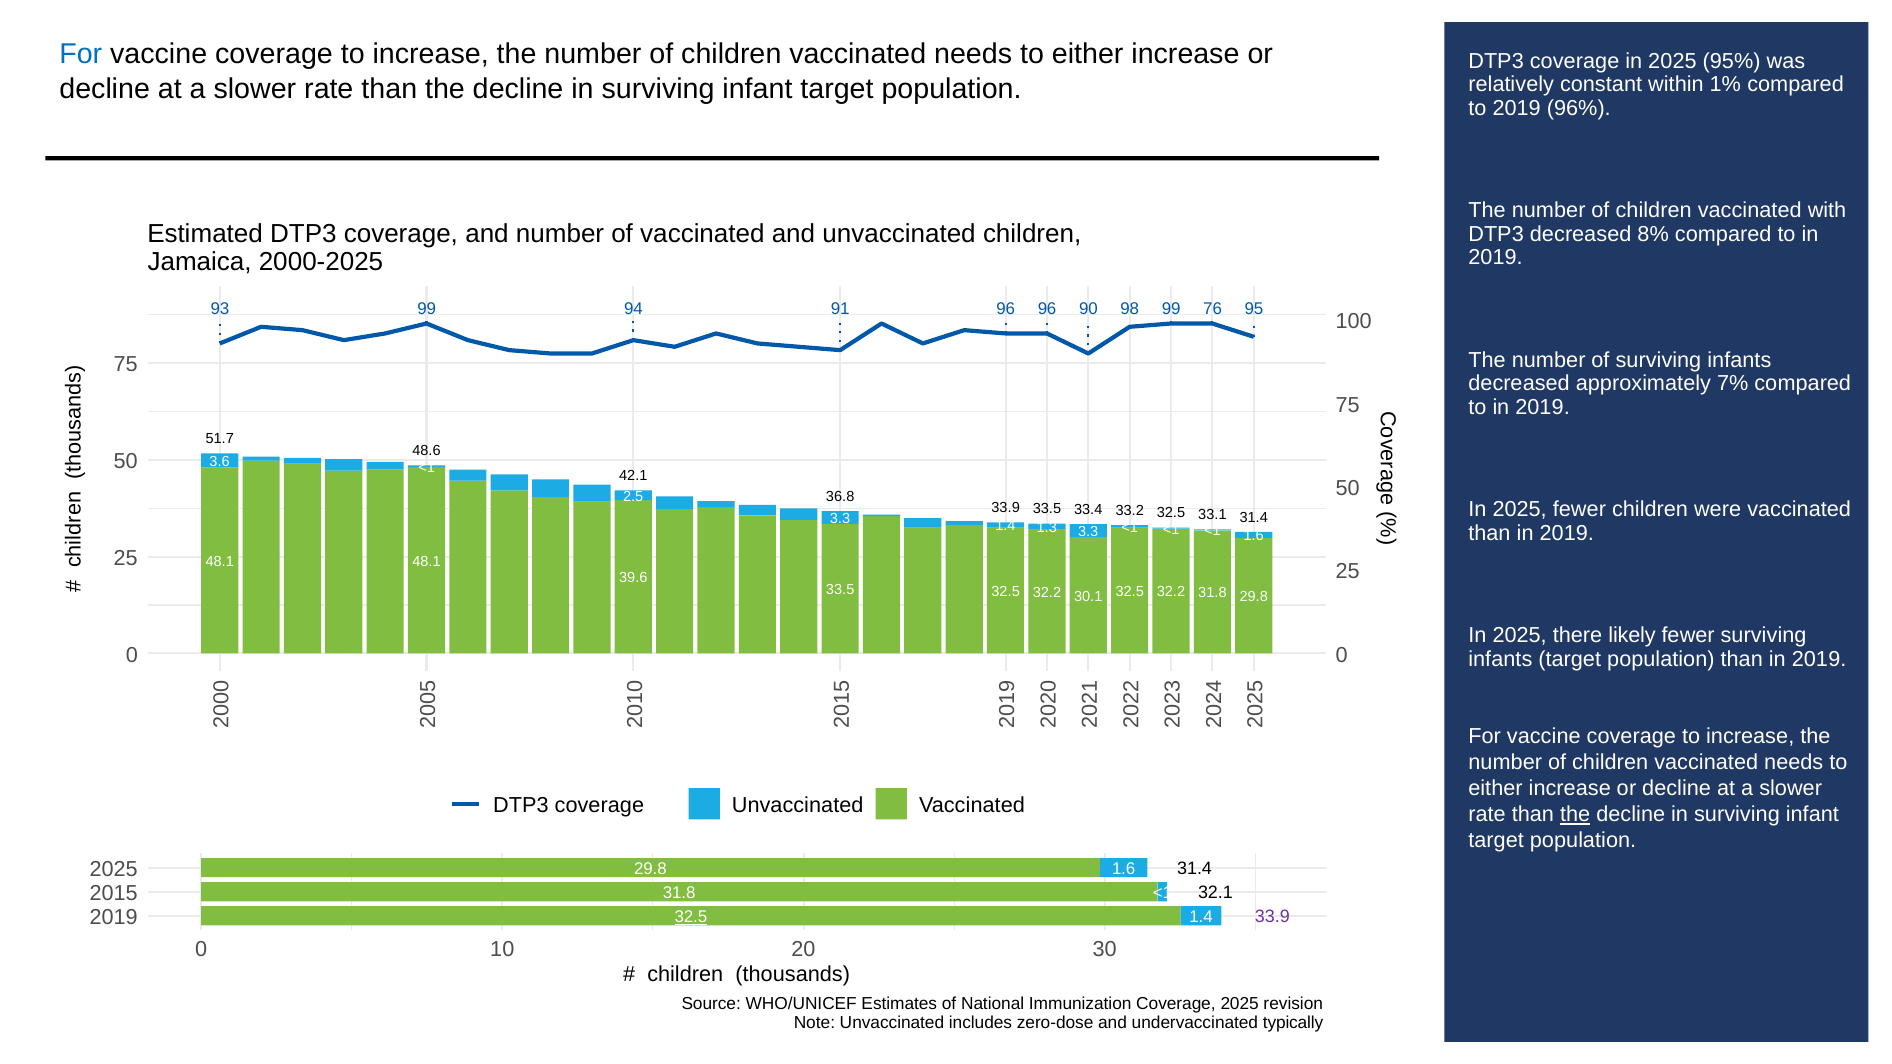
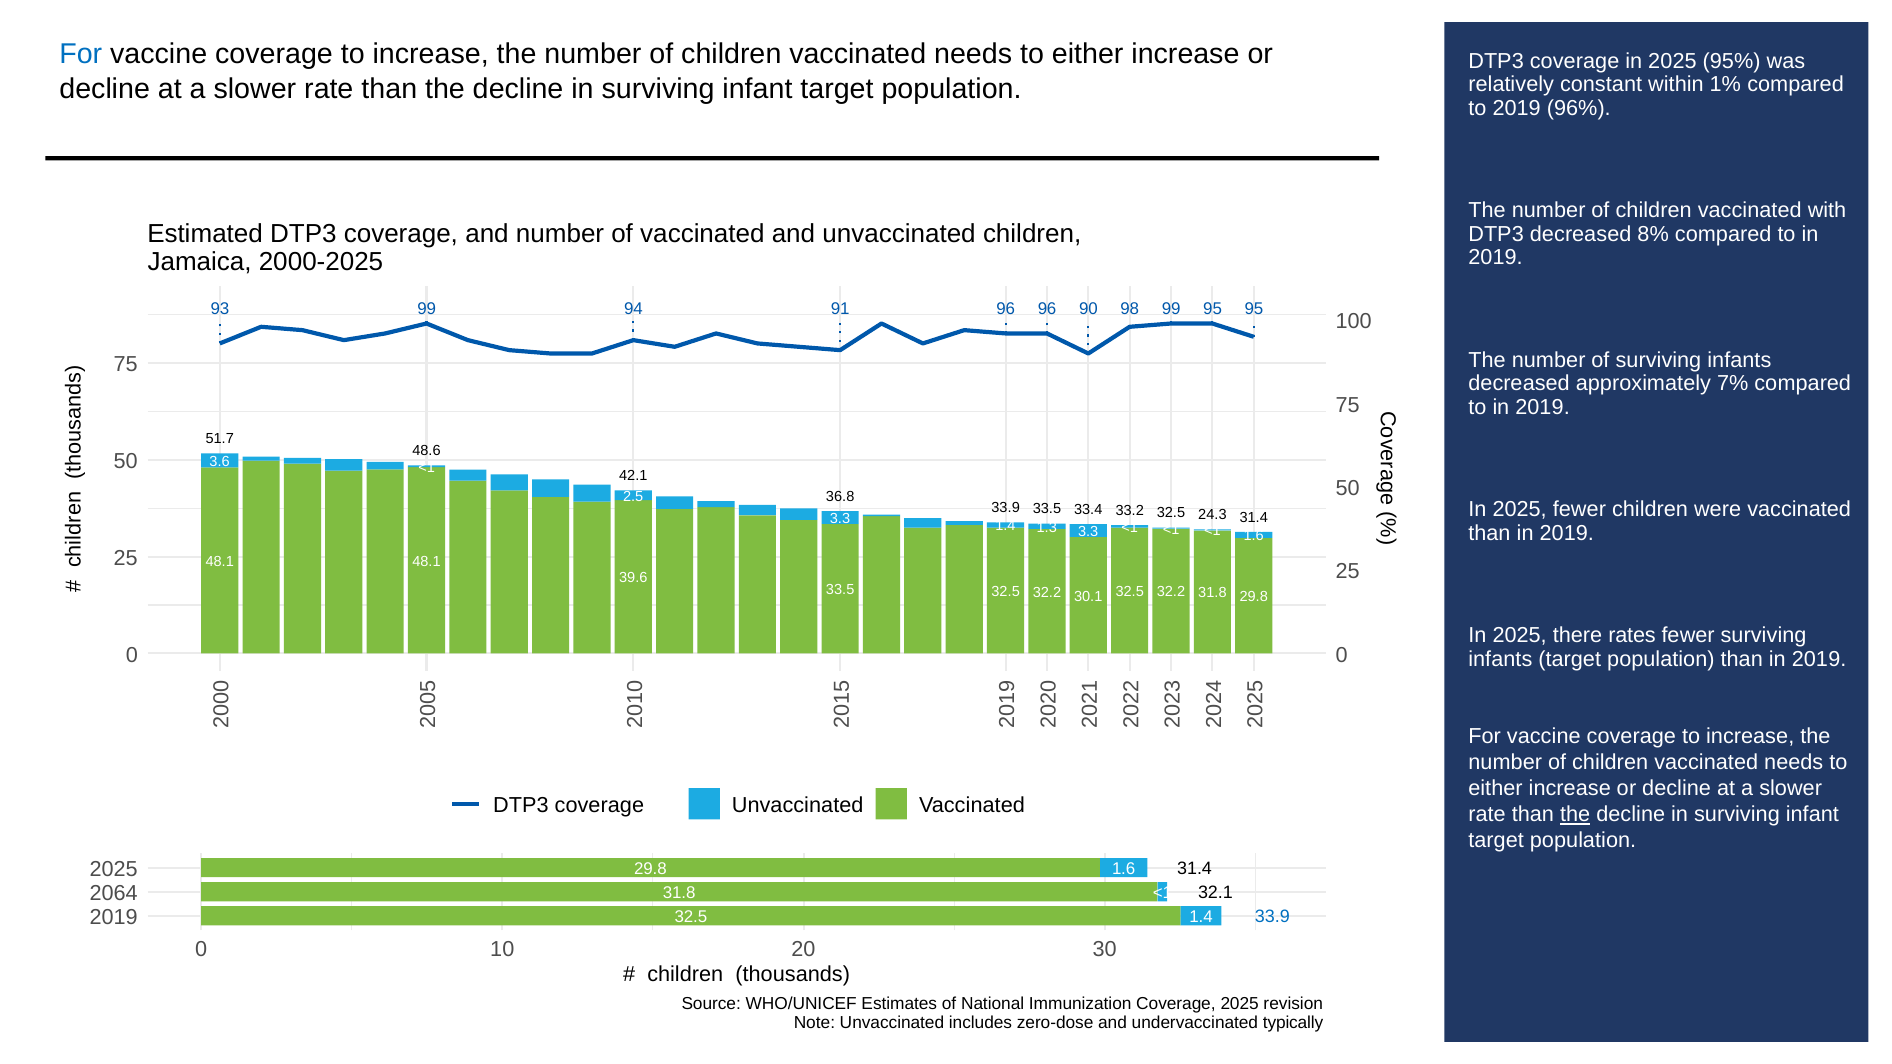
99 76: 76 -> 95 (1213, 309)
33.1: 33.1 -> 24.3 (1212, 515)
likely: likely -> rates (1632, 636)
2015: 2015 -> 2064 (114, 893)
33.9 colour: purple -> blue (1272, 917)
32.5 underline: present -> none (691, 917)
